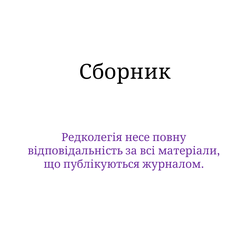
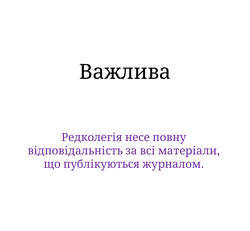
Сборник: Сборник -> Важлива (125, 72)
